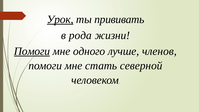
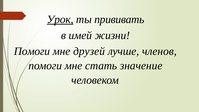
рода: рода -> имей (80, 35)
Помоги underline: present -> none (32, 51)
одного: одного -> друзей (89, 51)
северной: северной -> значение (141, 66)
